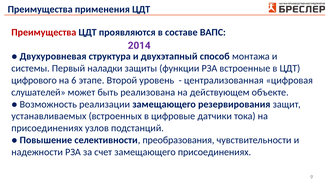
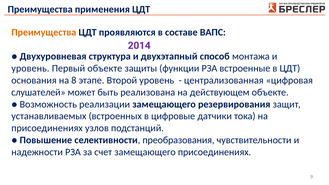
Преимущества colour: red -> orange (44, 32)
системы: системы -> уровень (30, 68)
Первый наладки: наладки -> объекте (105, 68)
цифрового: цифрового -> основания (34, 80)
6: 6 -> 8 (74, 80)
